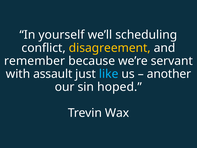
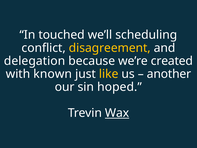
yourself: yourself -> touched (62, 35)
remember: remember -> delegation (35, 61)
servant: servant -> created (172, 61)
assault: assault -> known (53, 74)
like colour: light blue -> yellow (109, 74)
Wax underline: none -> present (117, 113)
